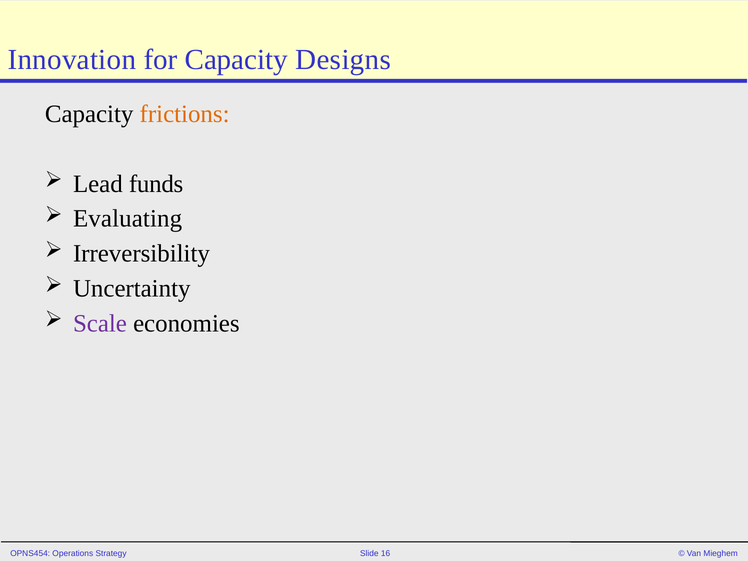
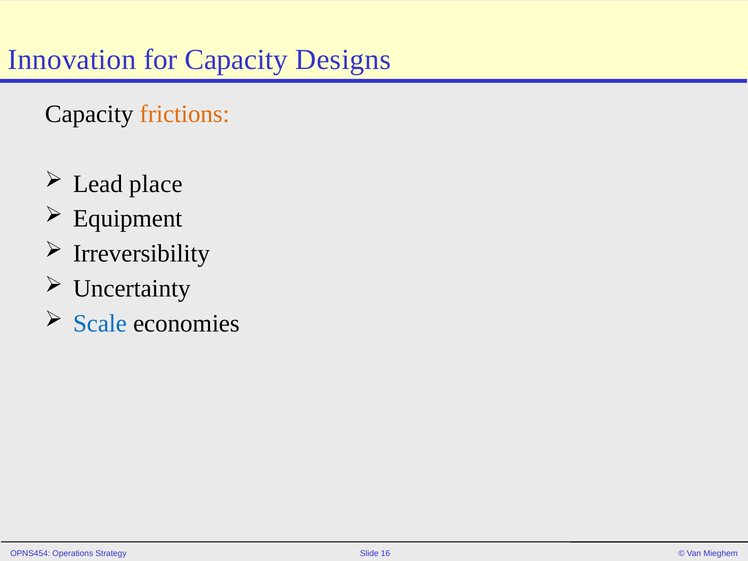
funds: funds -> place (156, 184)
Evaluating: Evaluating -> Equipment (128, 219)
Scale colour: purple -> blue (100, 323)
